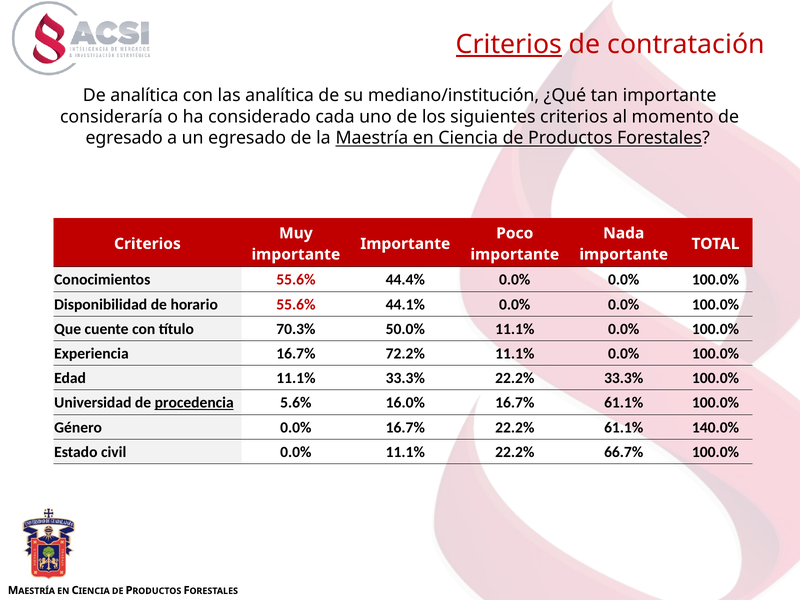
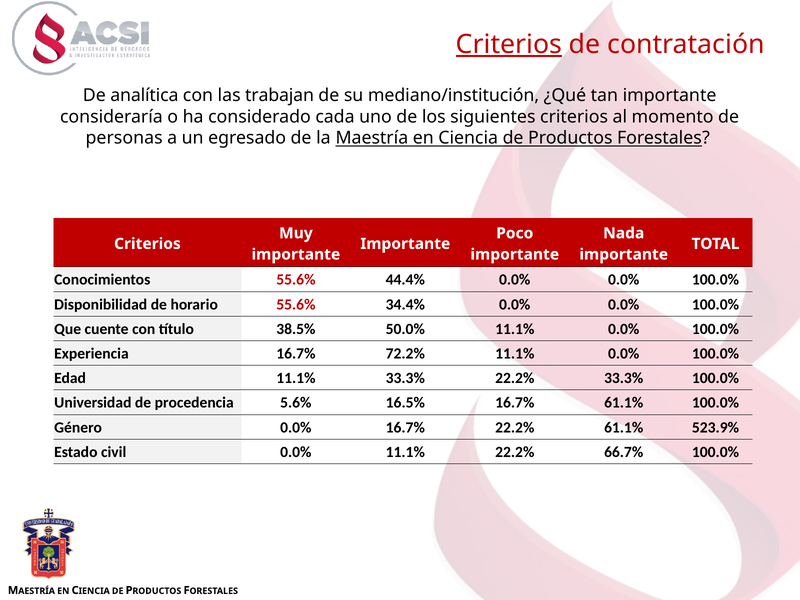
las analítica: analítica -> trabajan (280, 95)
egresado: egresado -> personas (124, 138)
44.1%: 44.1% -> 34.4% (405, 304)
70.3%: 70.3% -> 38.5% (296, 329)
procedencia underline: present -> none (194, 403)
16.0%: 16.0% -> 16.5% (405, 403)
140.0%: 140.0% -> 523.9% (715, 427)
